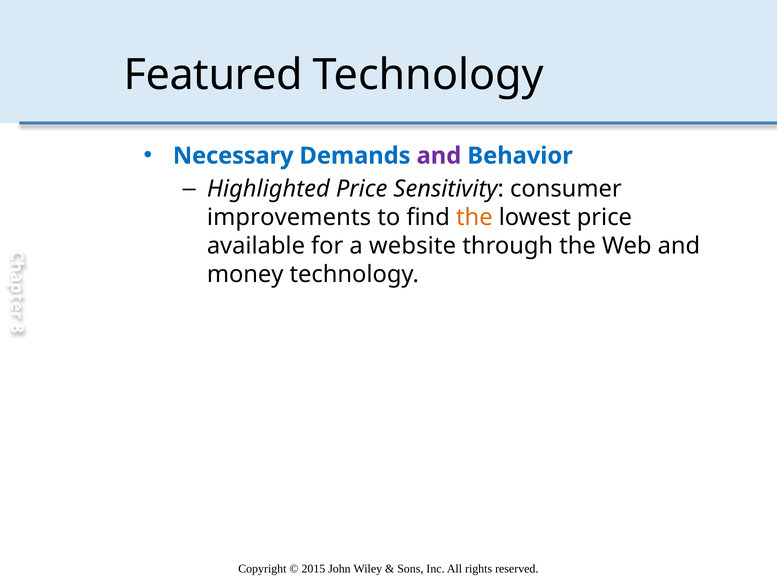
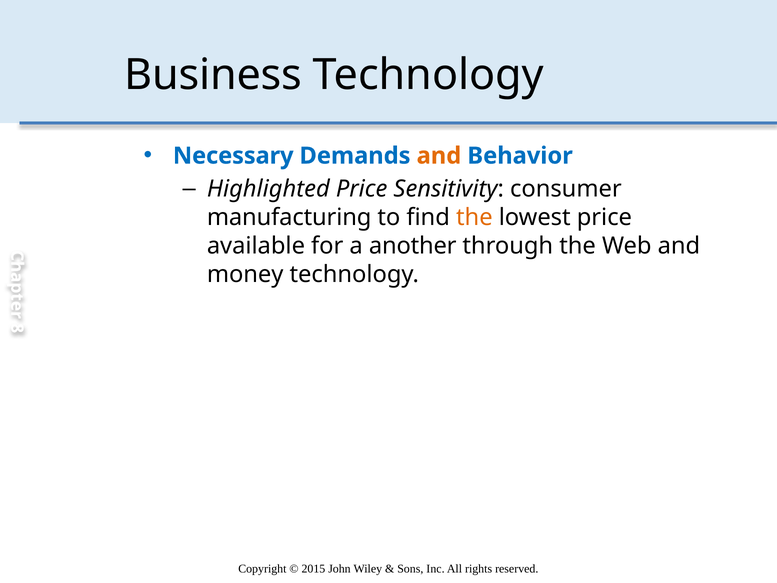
Featured: Featured -> Business (213, 75)
and colour: purple -> orange (439, 156)
improvements: improvements -> manufacturing (289, 217)
website: website -> another (413, 246)
